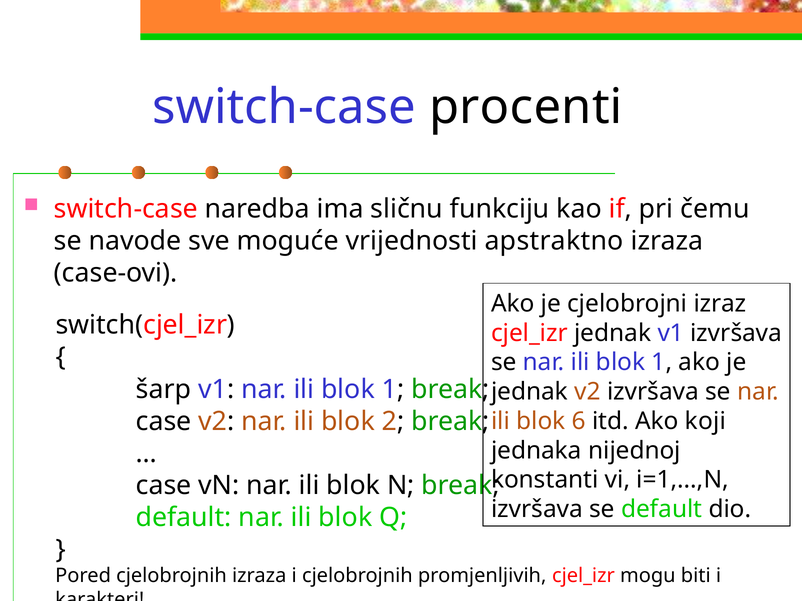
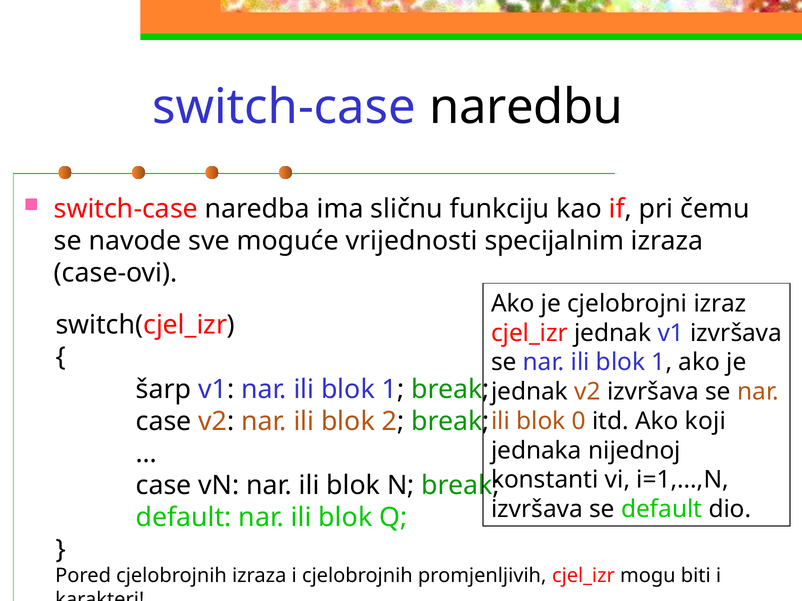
procenti: procenti -> naredbu (526, 107)
apstraktno: apstraktno -> specijalnim (554, 241)
6: 6 -> 0 (579, 421)
